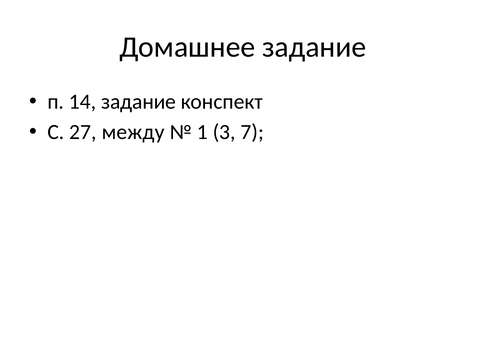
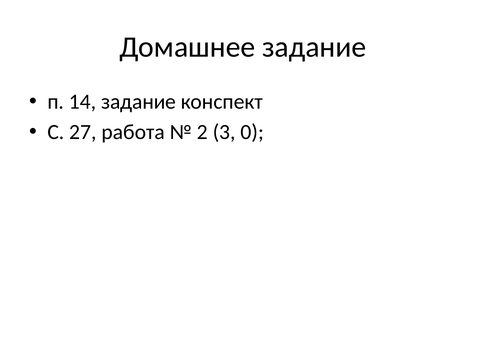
между: между -> работа (133, 132)
1: 1 -> 2 (202, 132)
7: 7 -> 0 (252, 132)
